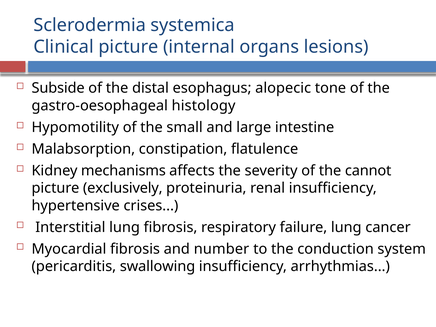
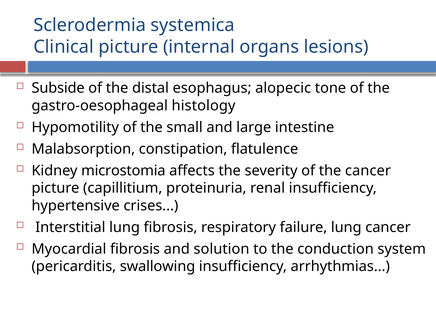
mechanisms: mechanisms -> microstomia (123, 171)
the cannot: cannot -> cancer (368, 171)
exclusively: exclusively -> capillitium (123, 188)
number: number -> solution (222, 249)
